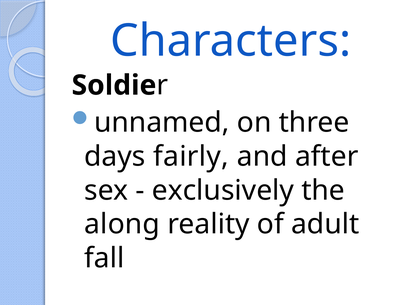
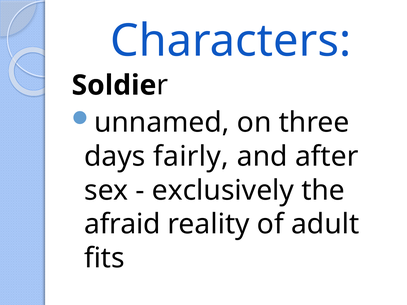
along: along -> afraid (122, 224)
fall: fall -> fits (104, 258)
